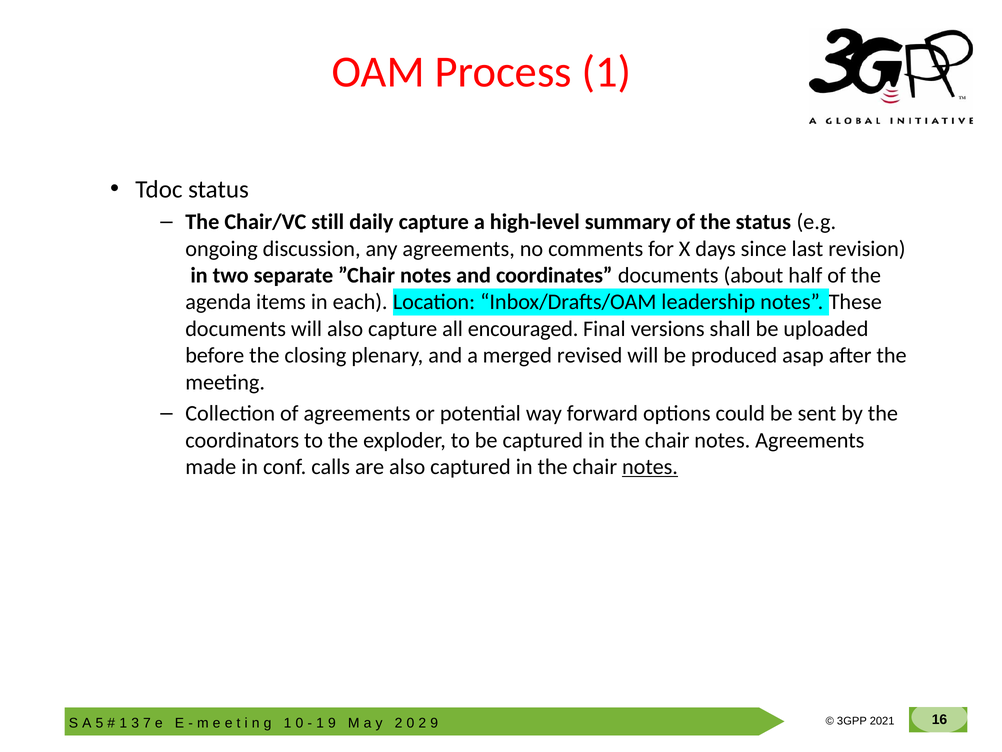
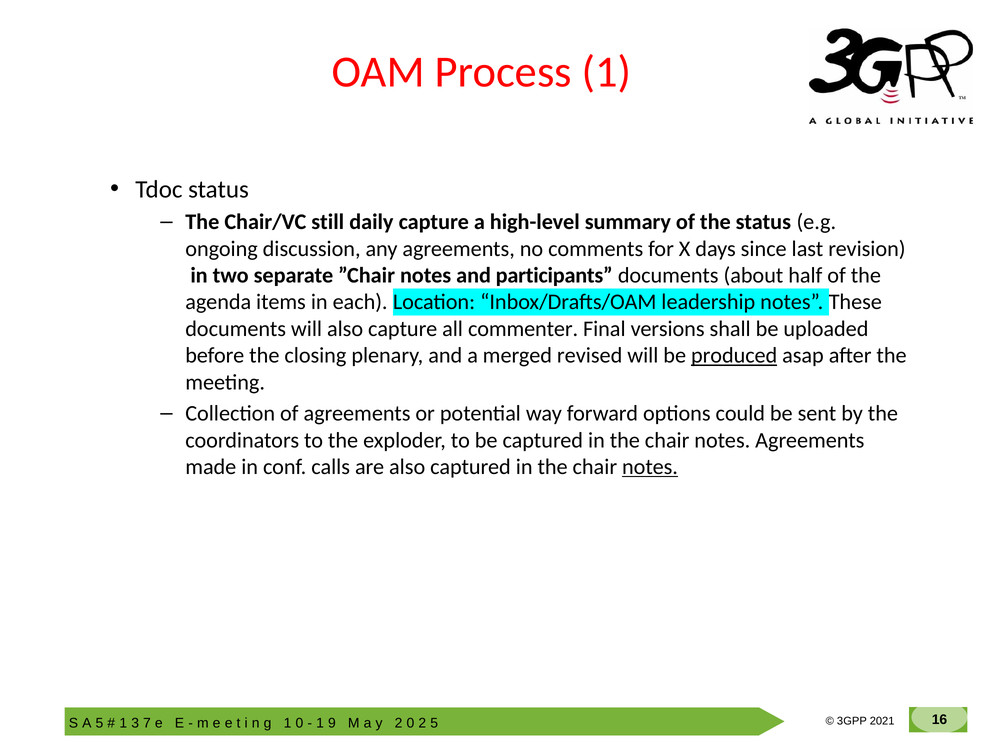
coordinates: coordinates -> participants (554, 275)
encouraged: encouraged -> commenter (523, 329)
produced underline: none -> present (734, 355)
9: 9 -> 5 (434, 723)
